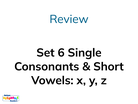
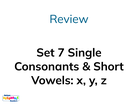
6: 6 -> 7 (61, 52)
